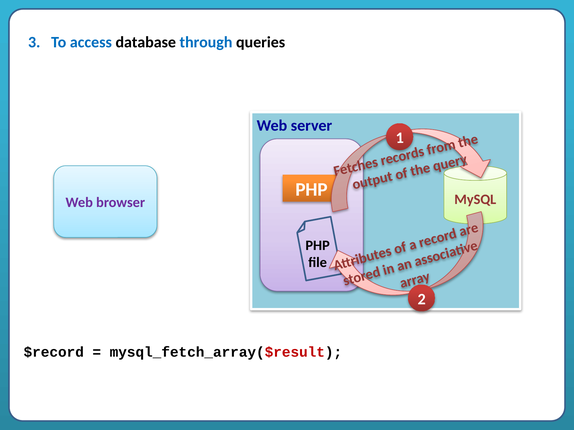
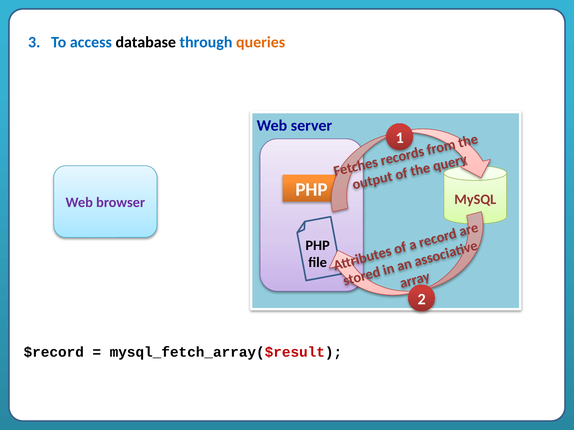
queries colour: black -> orange (261, 42)
